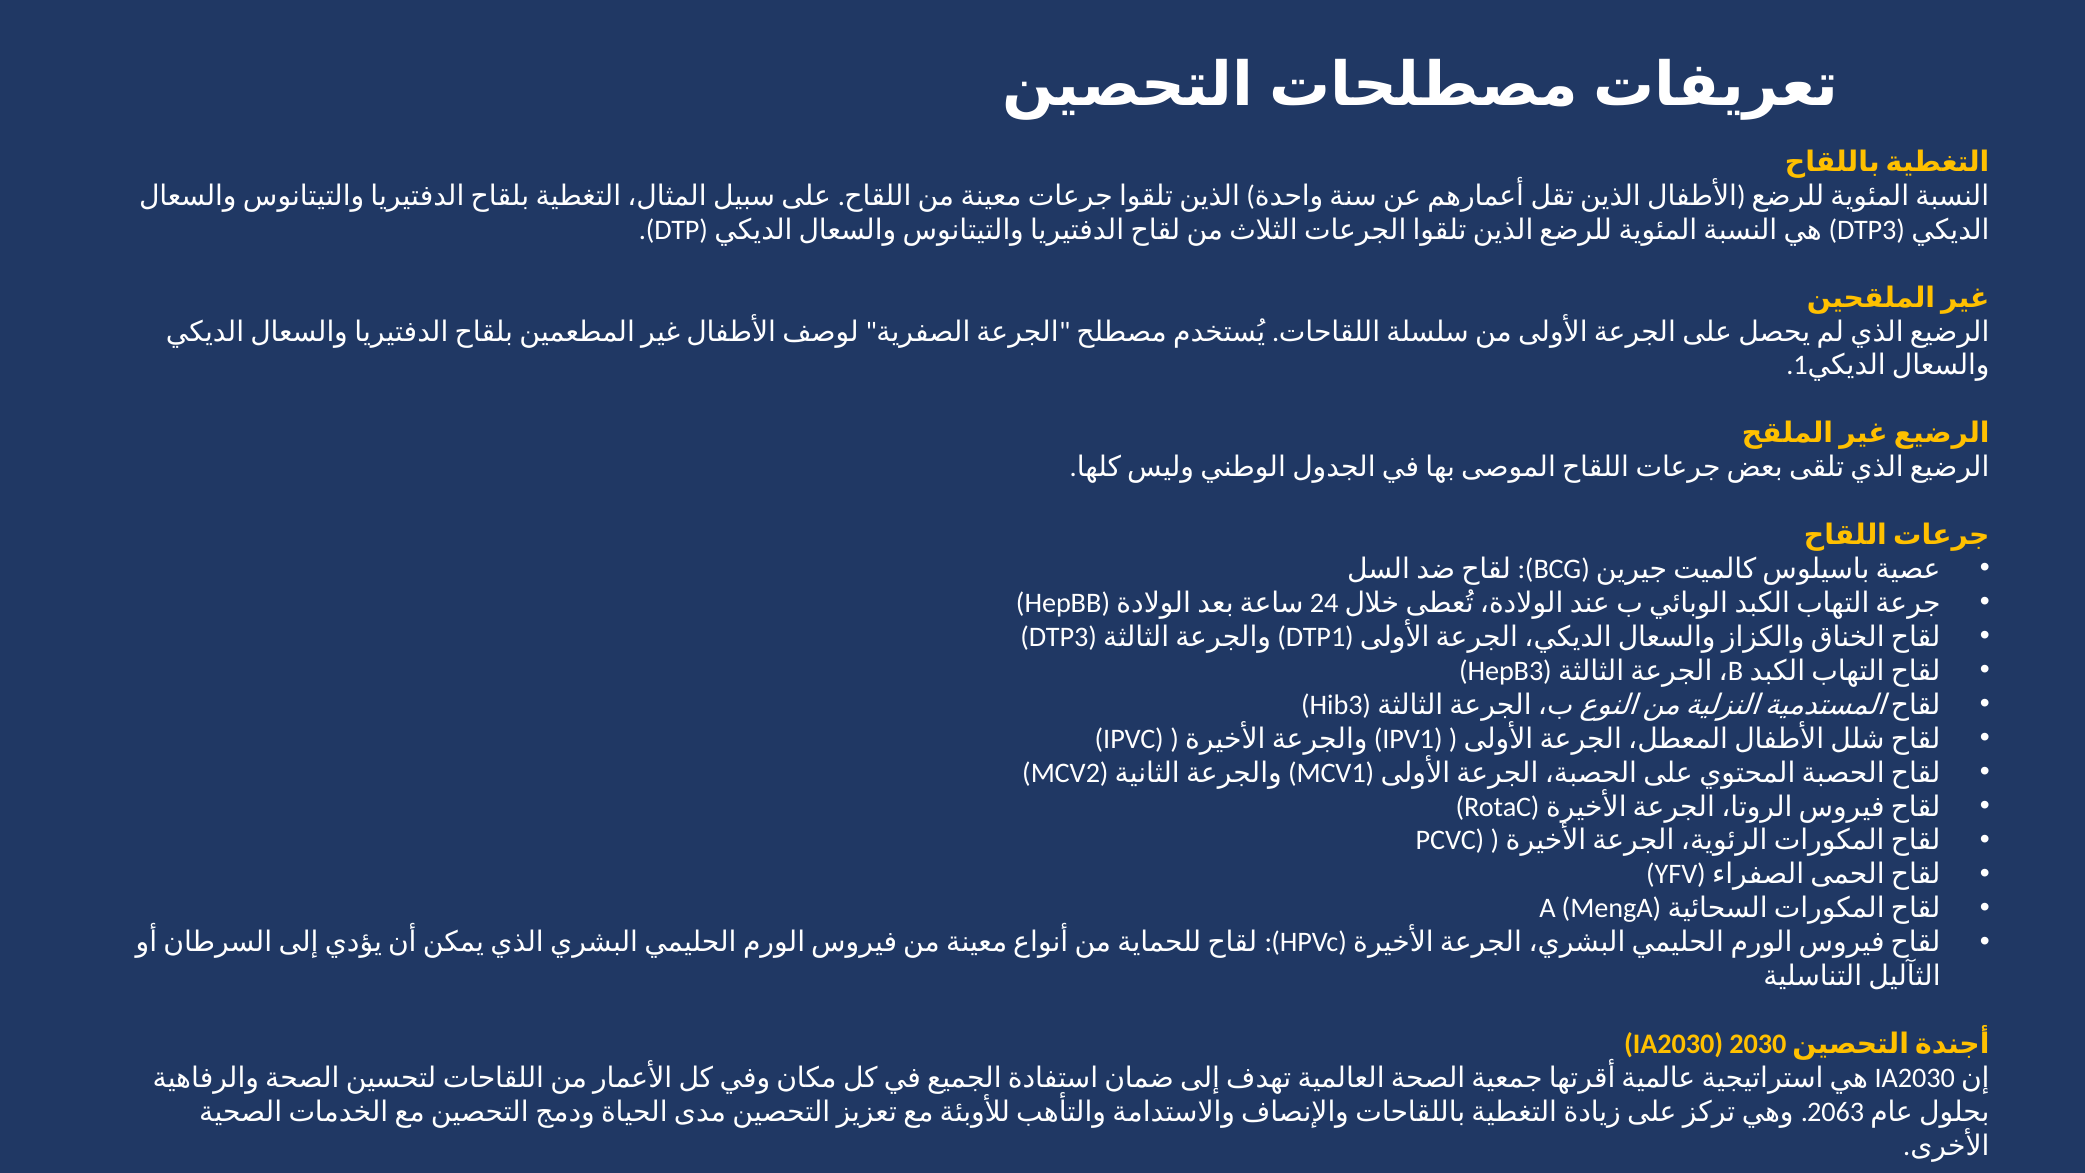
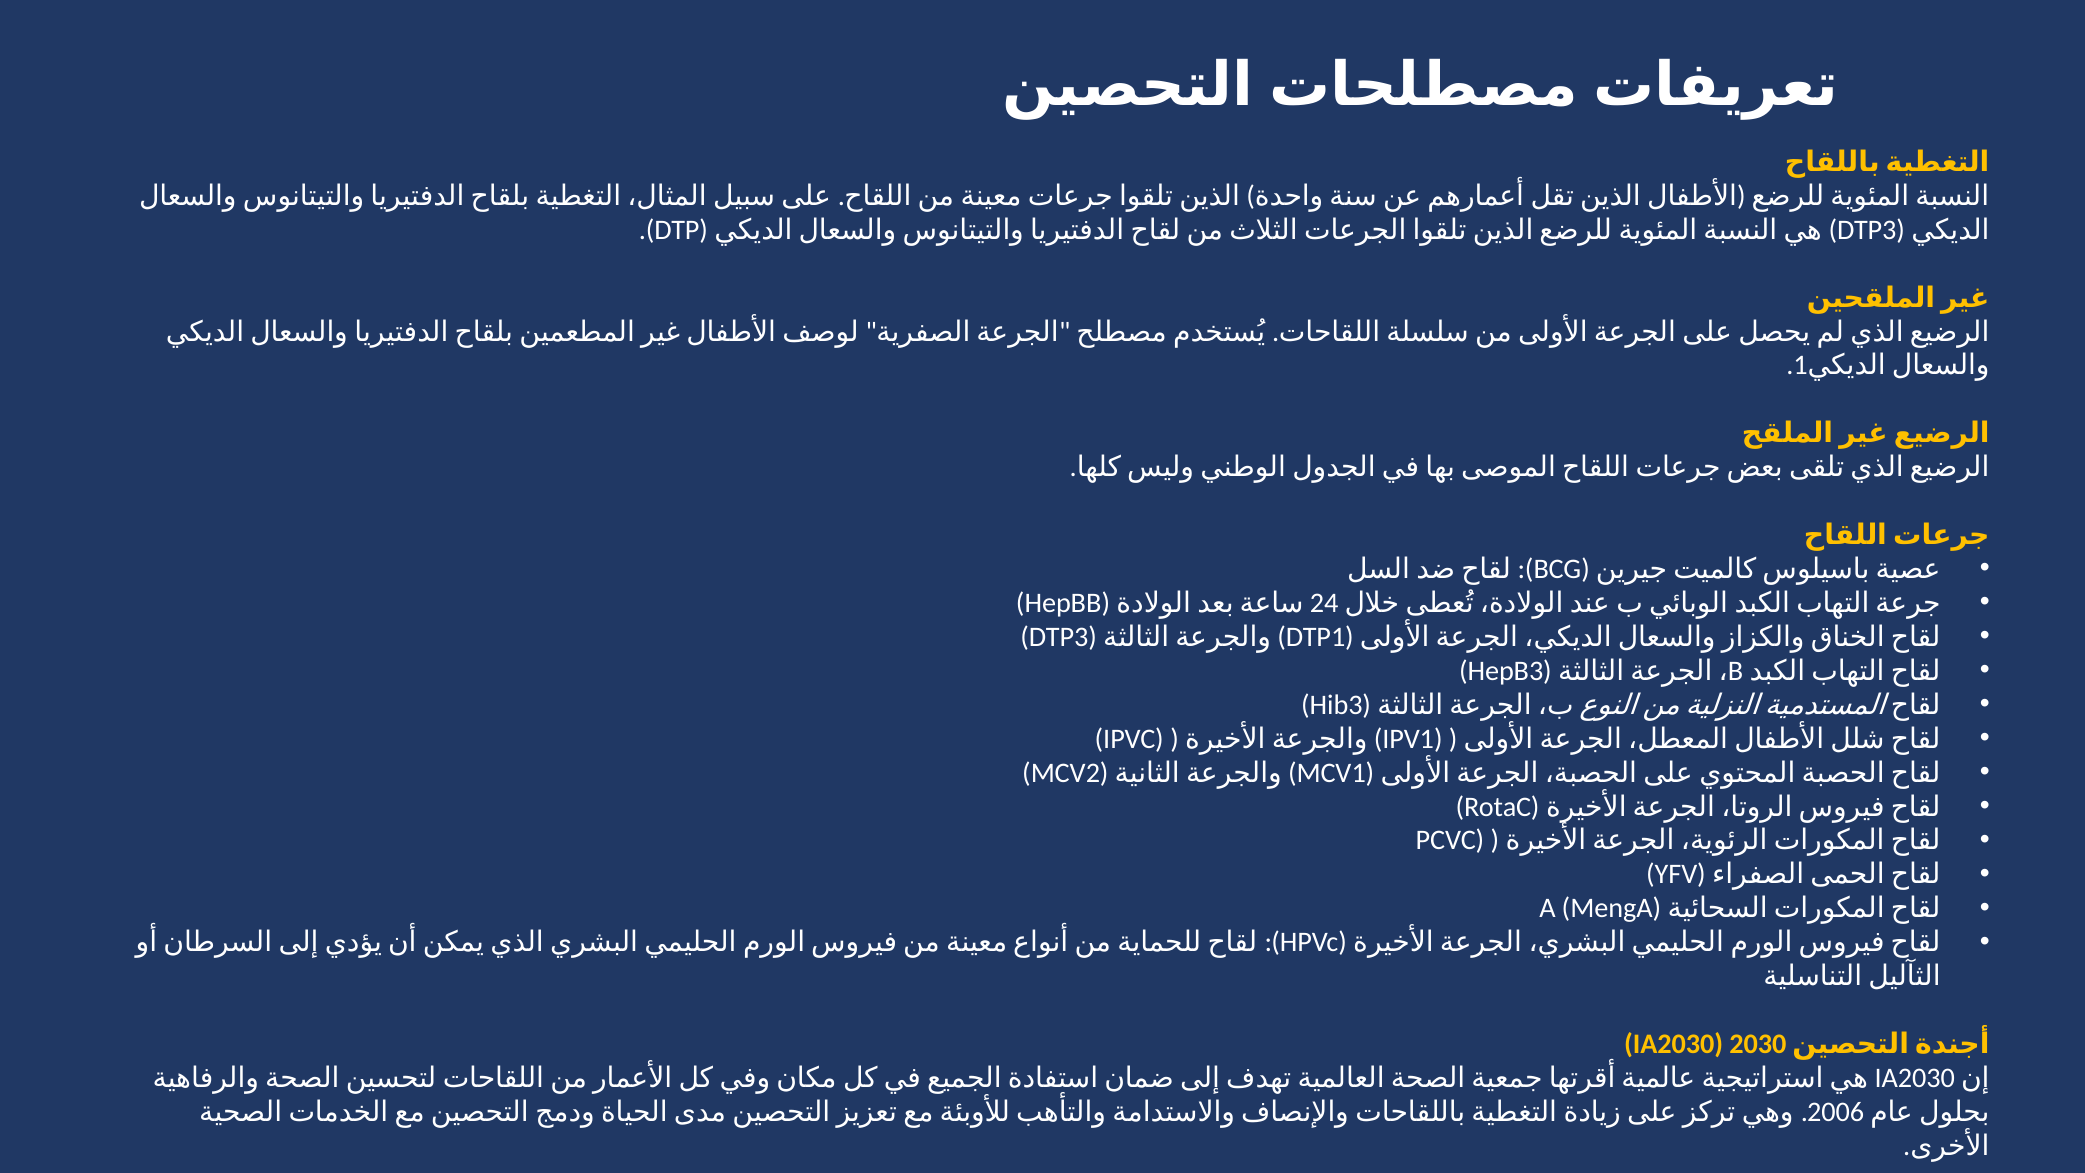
2063: 2063 -> 2006 (1836, 1112)
